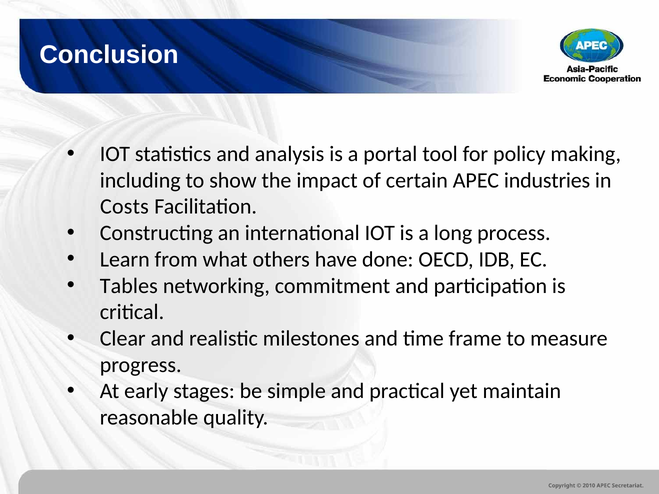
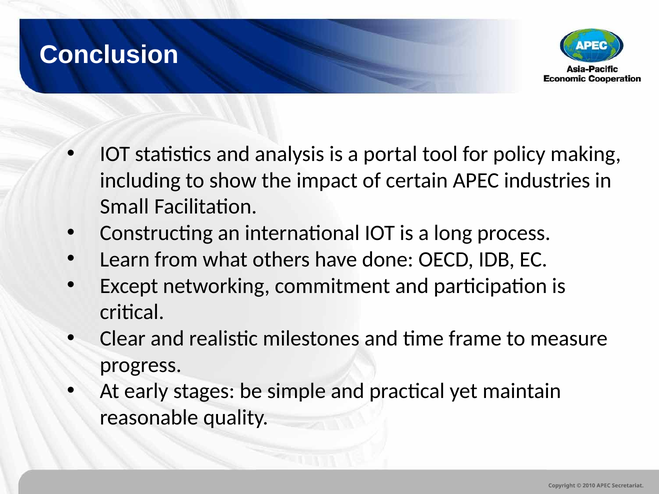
Costs: Costs -> Small (124, 207)
Tables: Tables -> Except (129, 286)
